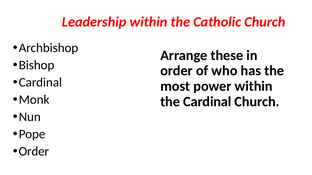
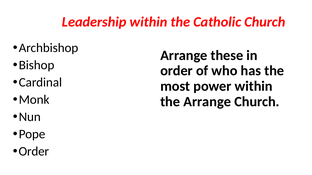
the Cardinal: Cardinal -> Arrange (207, 102)
